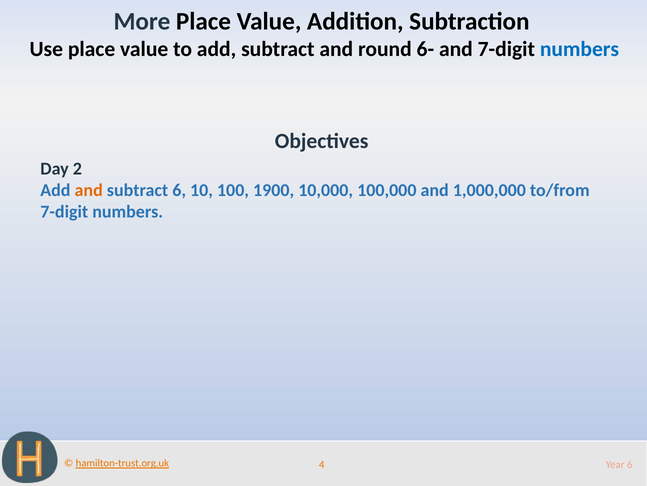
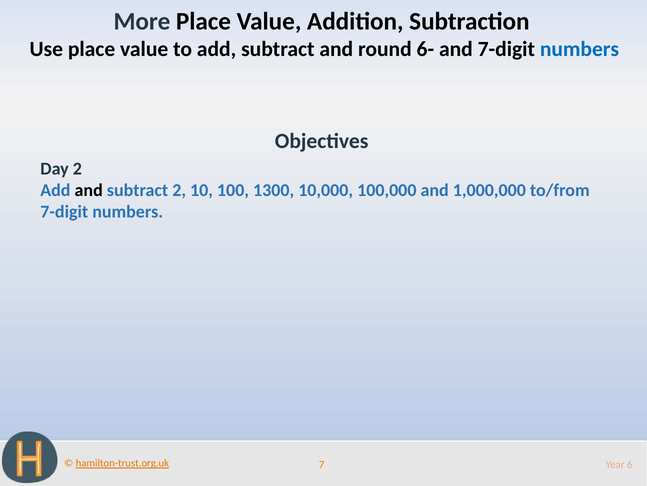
and colour: orange -> black (89, 190)
subtract 6: 6 -> 2 (179, 190)
1900: 1900 -> 1300 (274, 190)
4: 4 -> 7 (322, 464)
